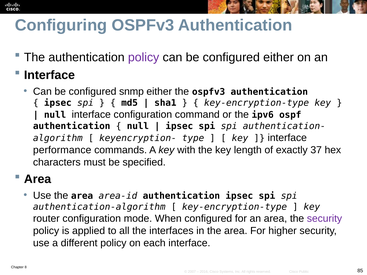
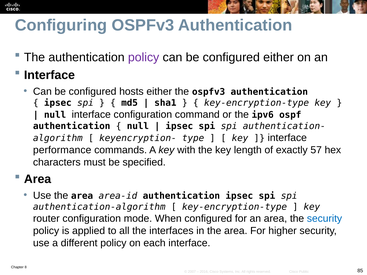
snmp: snmp -> hosts (131, 91)
37: 37 -> 57 (316, 150)
security colour: purple -> blue (325, 219)
